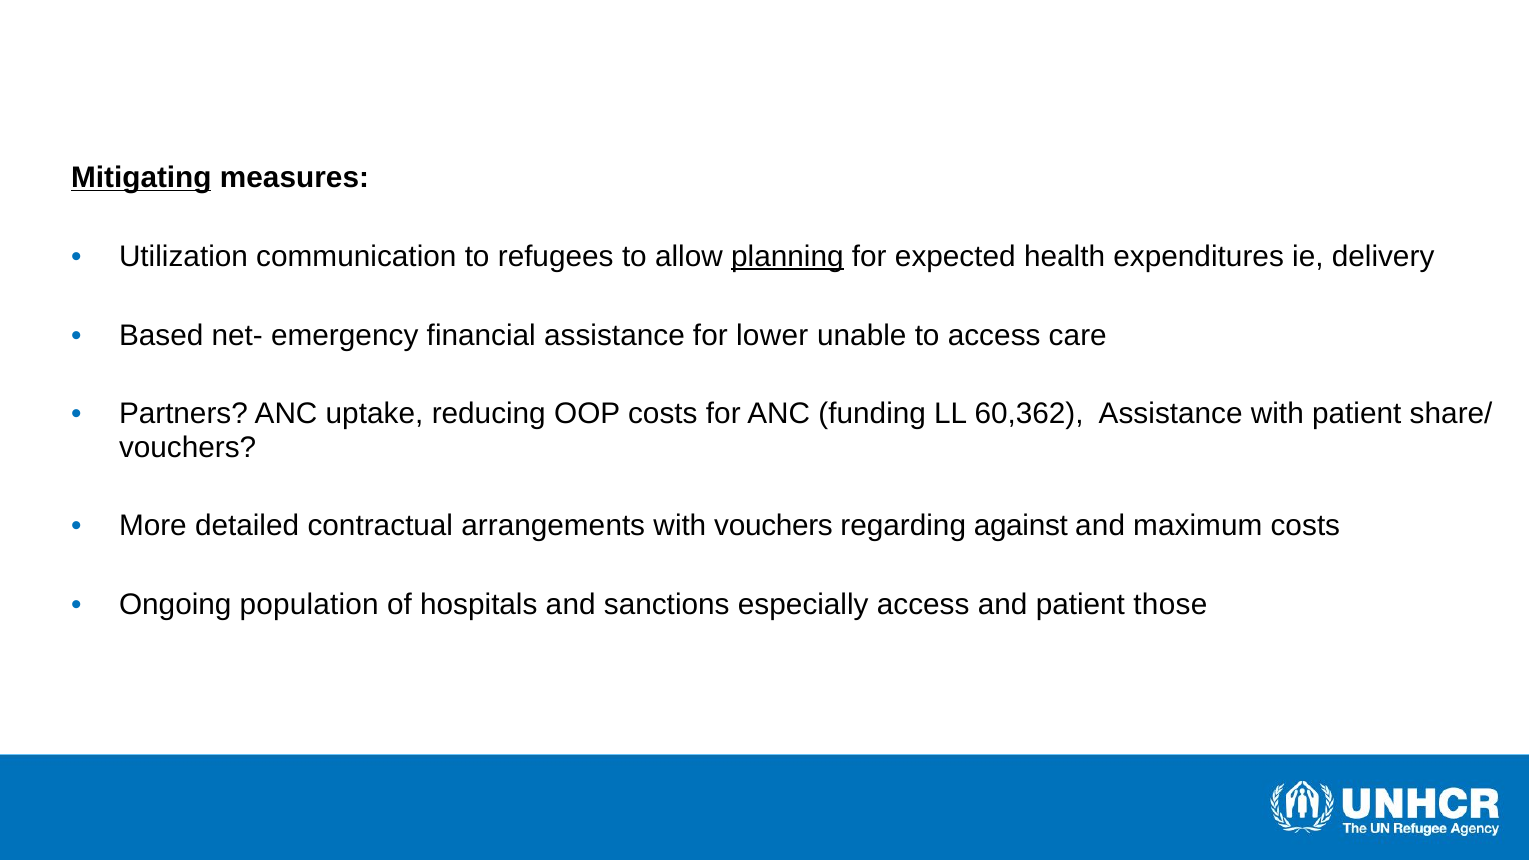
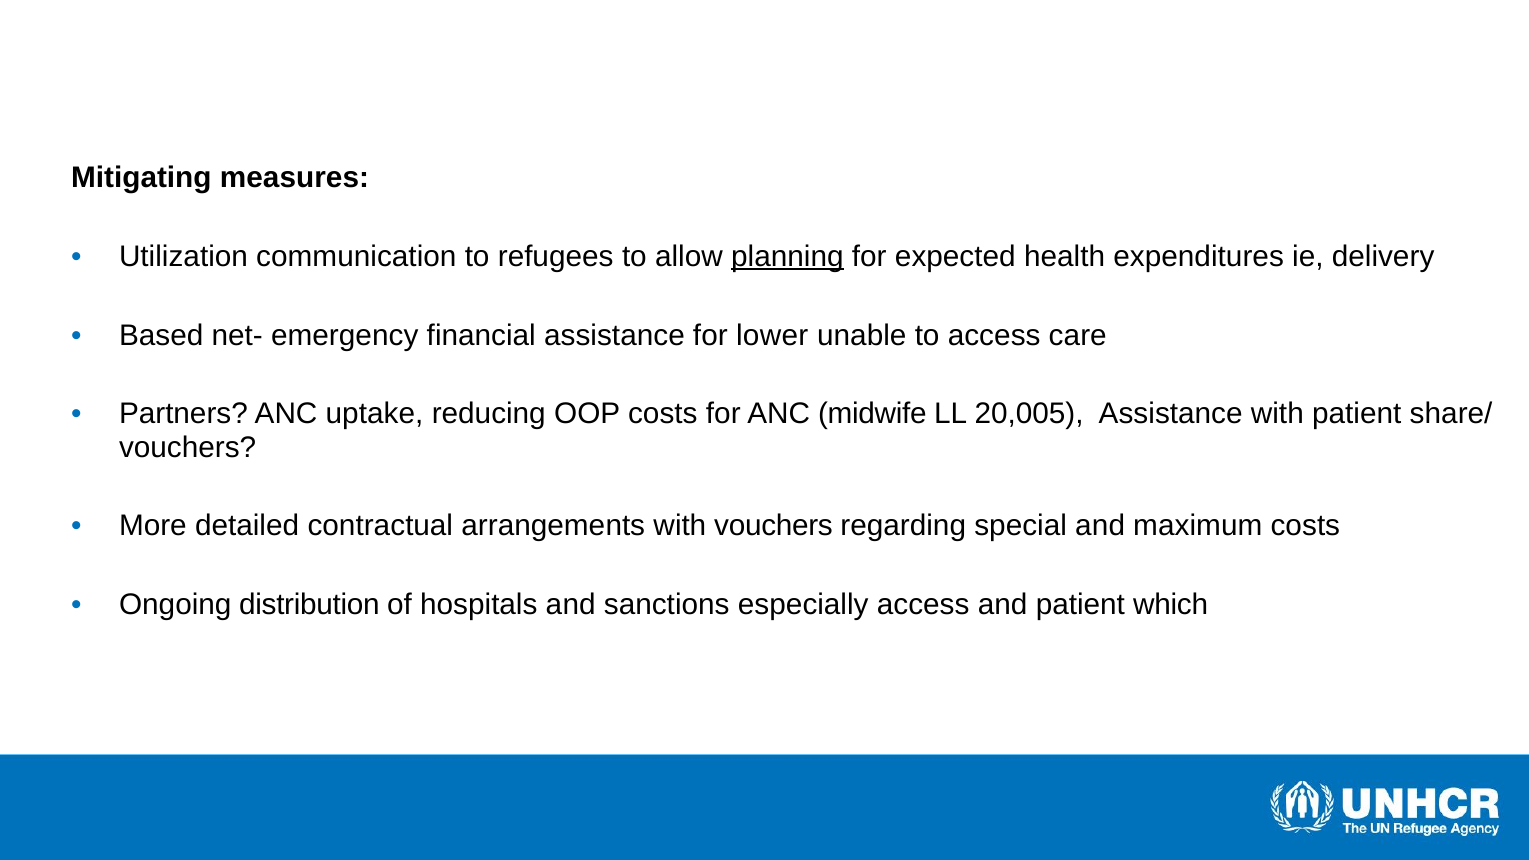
Mitigating underline: present -> none (141, 178)
funding: funding -> midwife (872, 414)
60,362: 60,362 -> 20,005 (1029, 414)
against: against -> special (1021, 526)
population: population -> distribution (309, 605)
those: those -> which (1171, 605)
